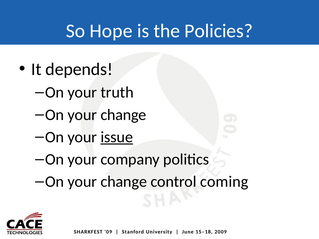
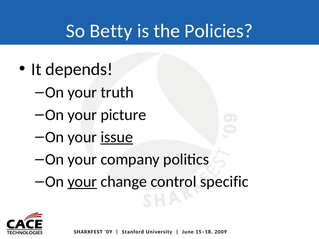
Hope: Hope -> Betty (111, 31)
change: change -> picture (123, 115)
your underline: none -> present (82, 182)
coming: coming -> specific (224, 182)
